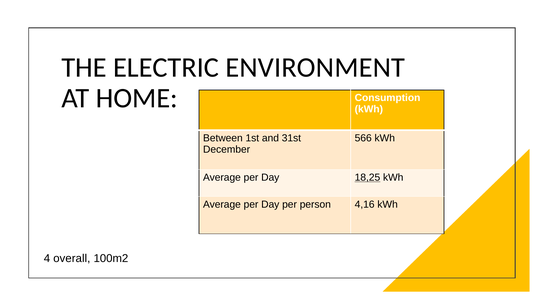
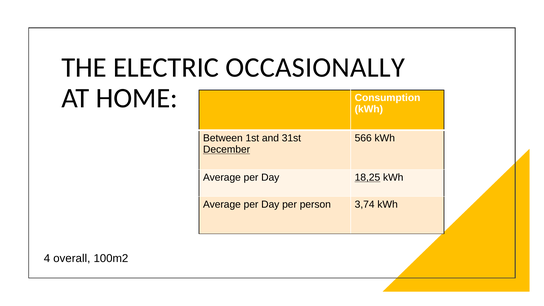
ENVIRONMENT: ENVIRONMENT -> OCCASIONALLY (315, 67)
December underline: none -> present (227, 149)
4,16: 4,16 -> 3,74 (365, 204)
